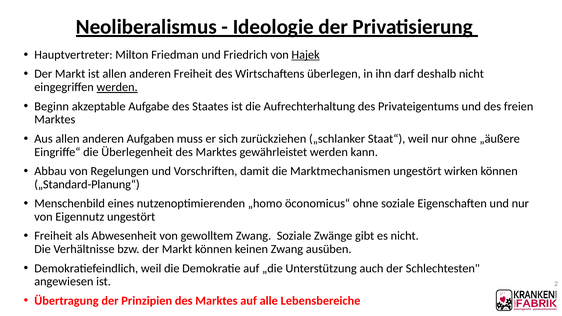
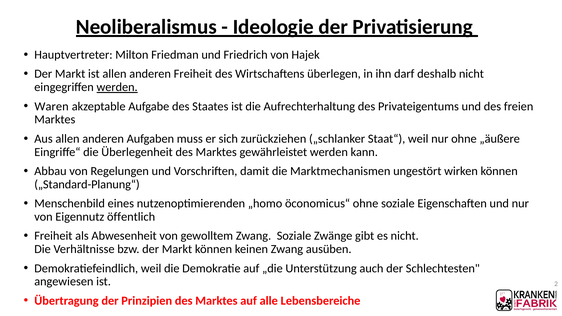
Hajek underline: present -> none (306, 55)
Beginn: Beginn -> Waren (52, 106)
Eigennutz ungestört: ungestört -> öffentlich (131, 217)
